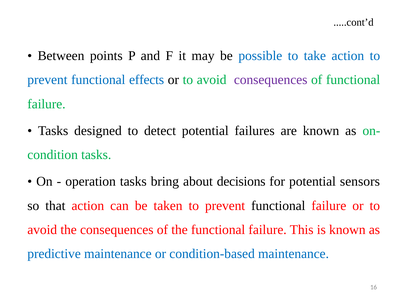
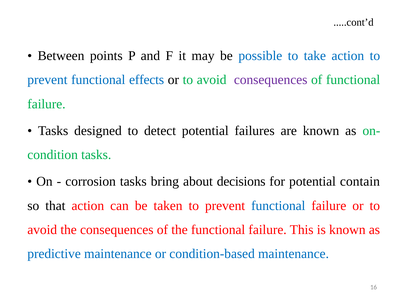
operation: operation -> corrosion (91, 181)
sensors: sensors -> contain (360, 181)
functional colour: black -> blue (278, 205)
